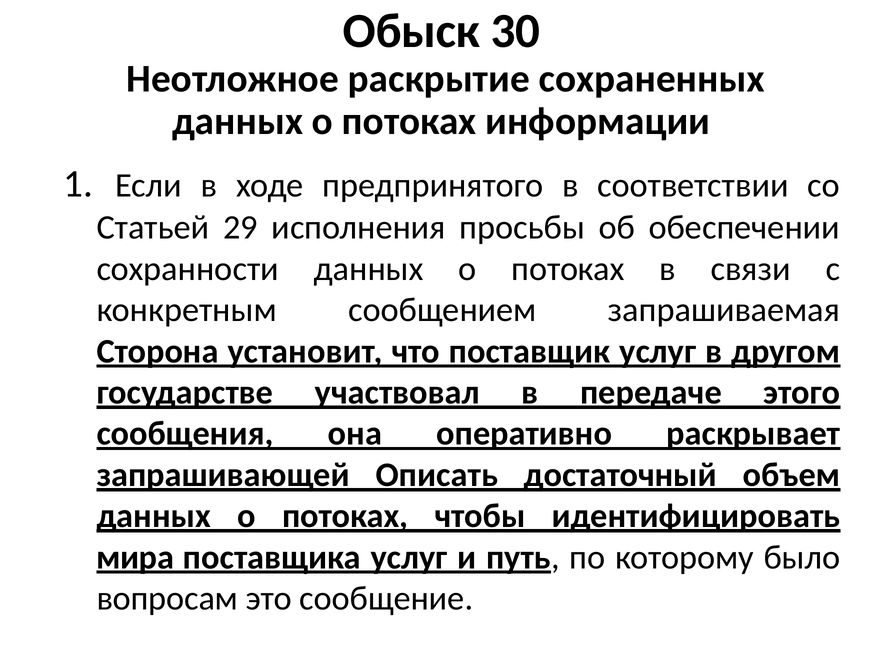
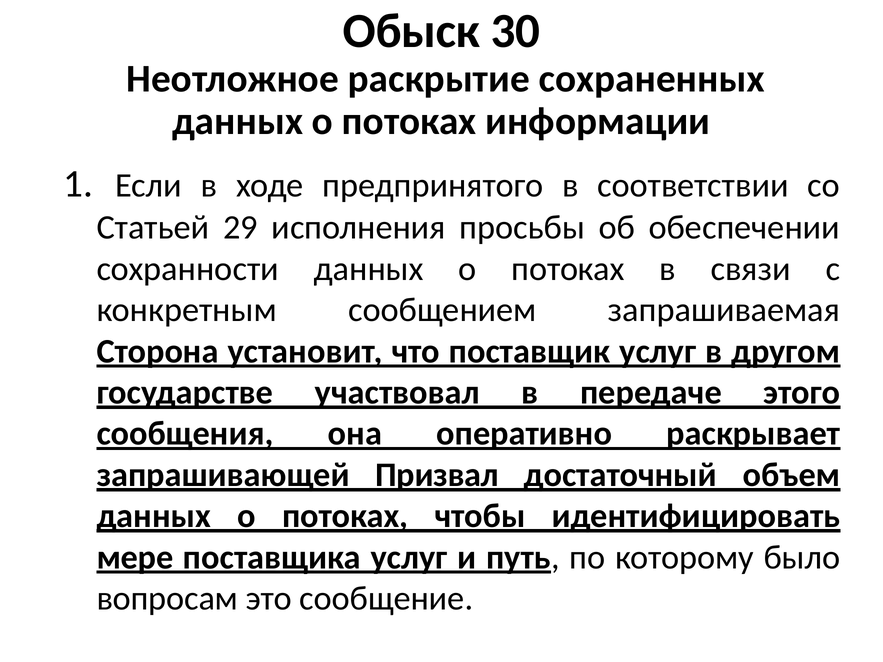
Описать: Описать -> Призвал (437, 475)
мира: мира -> мере (135, 558)
